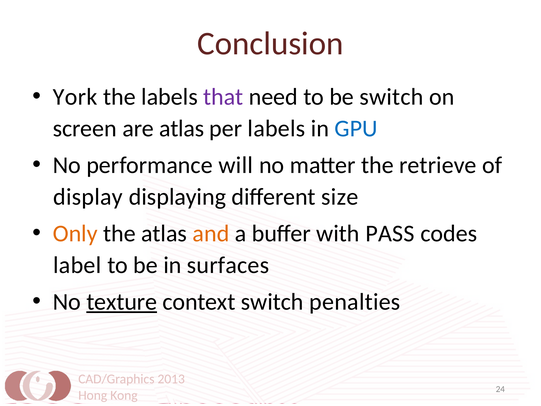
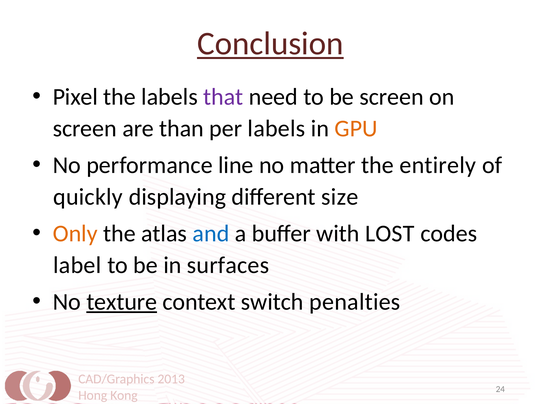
Conclusion underline: none -> present (270, 44)
York: York -> Pixel (75, 97)
be switch: switch -> screen (392, 97)
are atlas: atlas -> than (182, 128)
GPU colour: blue -> orange (356, 128)
will: will -> line (236, 165)
retrieve: retrieve -> entirely (438, 165)
display: display -> quickly (88, 197)
and colour: orange -> blue (211, 233)
PASS: PASS -> LOST (390, 233)
